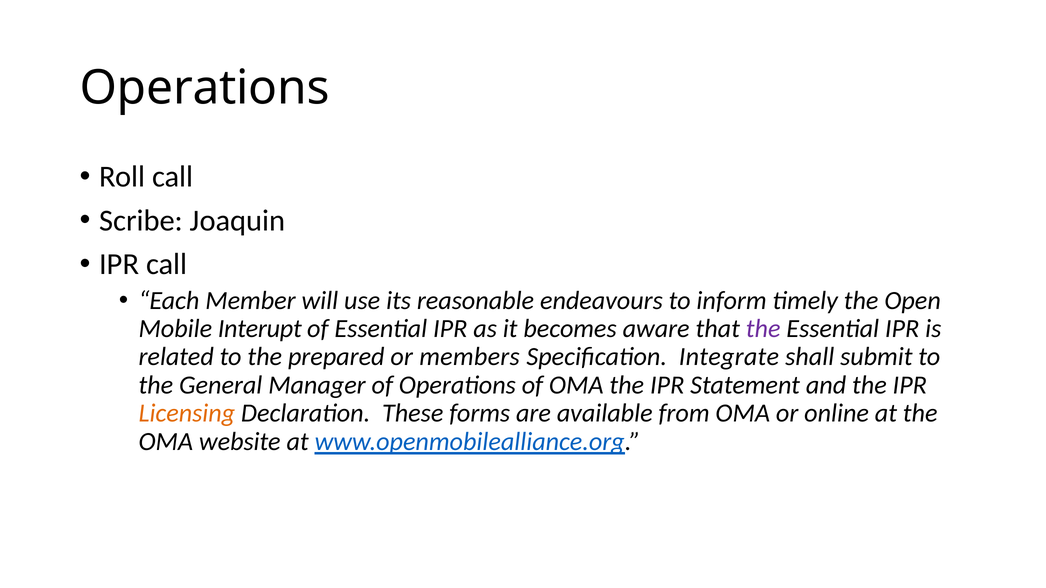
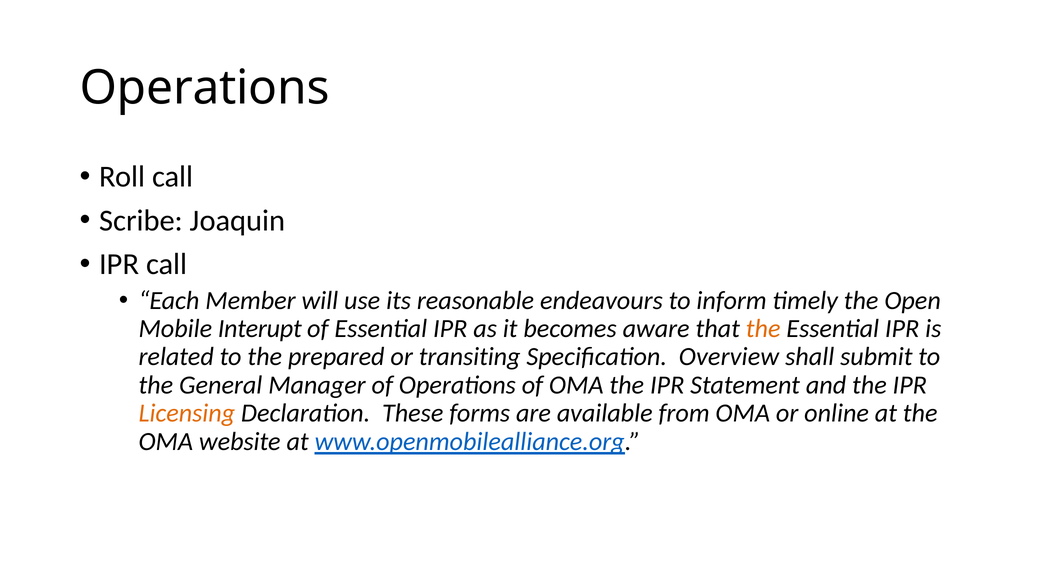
the colour: purple -> orange (763, 329)
members: members -> transiting (470, 357)
Integrate: Integrate -> Overview (729, 357)
